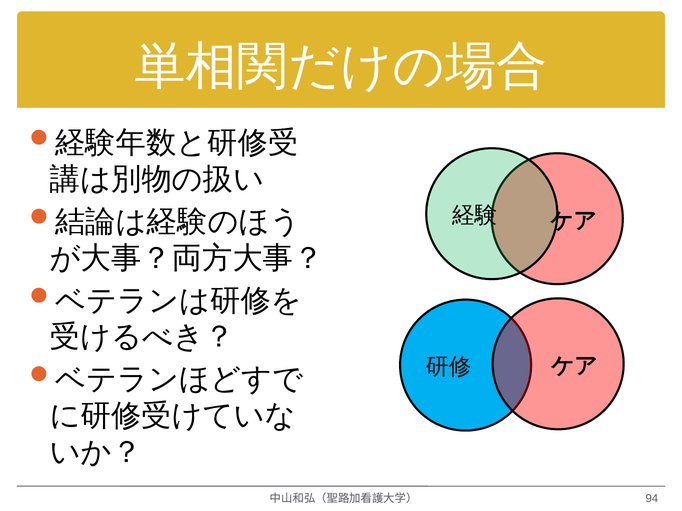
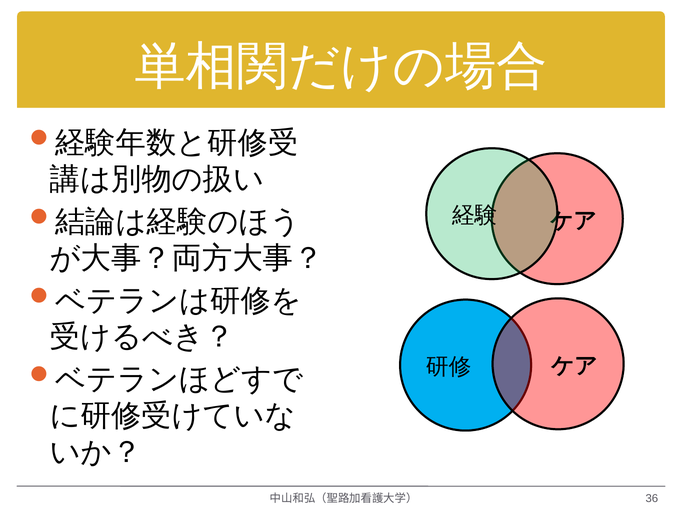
94: 94 -> 36 (652, 499)
